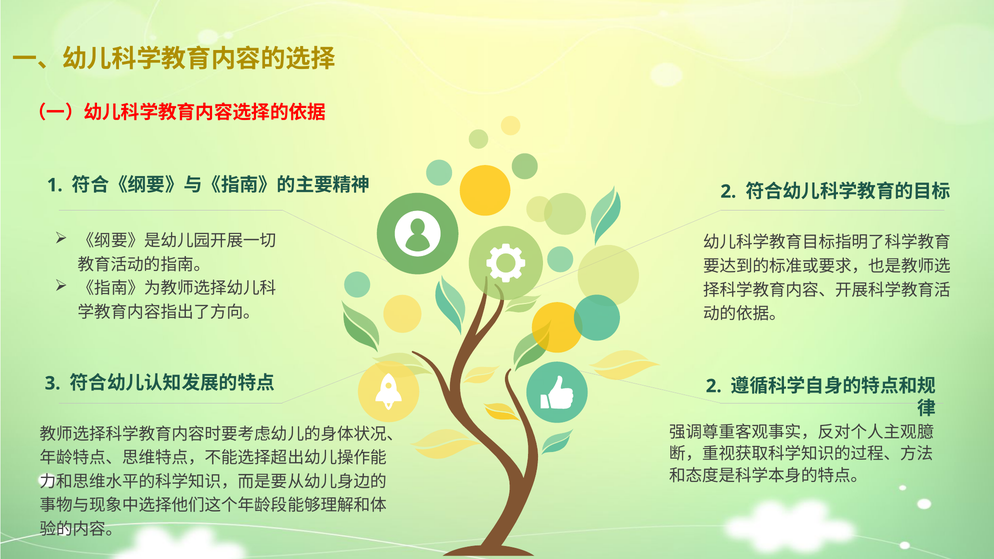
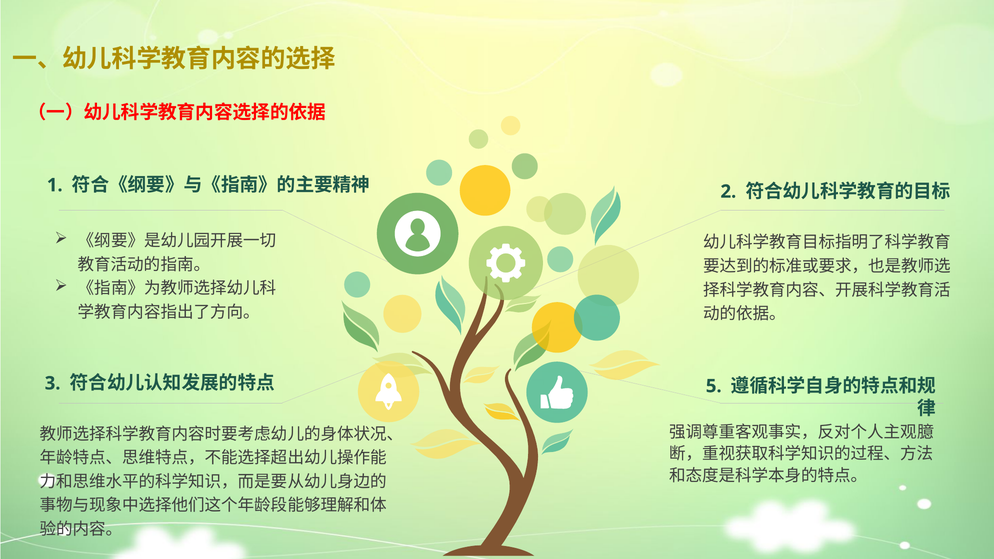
2: 2 -> 5 (714, 386)
